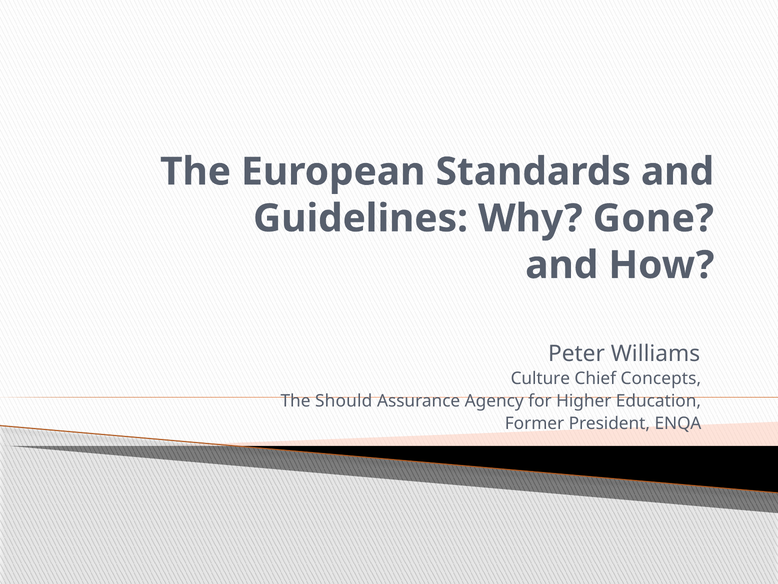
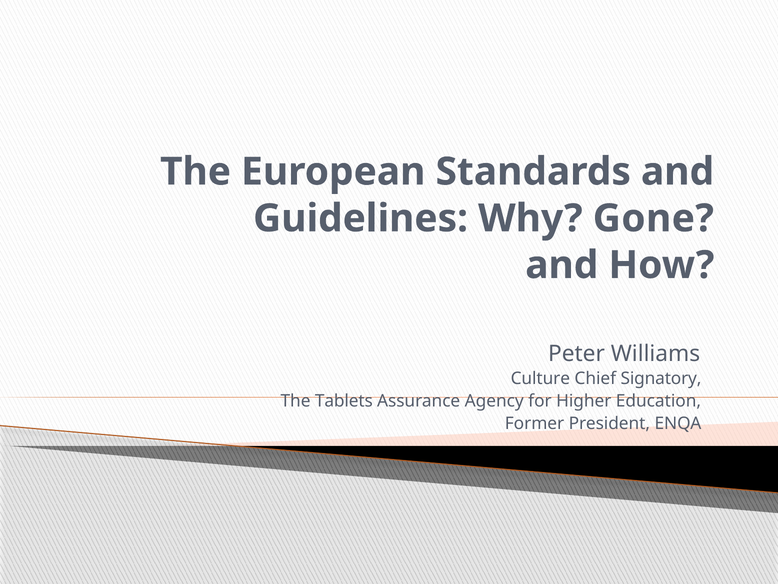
Concepts: Concepts -> Signatory (661, 378)
Should: Should -> Tablets (344, 401)
